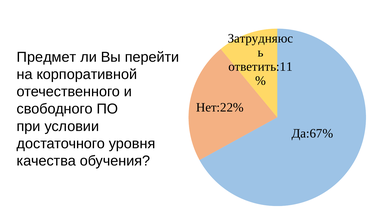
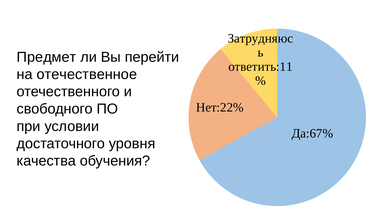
корпоративной: корпоративной -> отечественное (87, 74)
